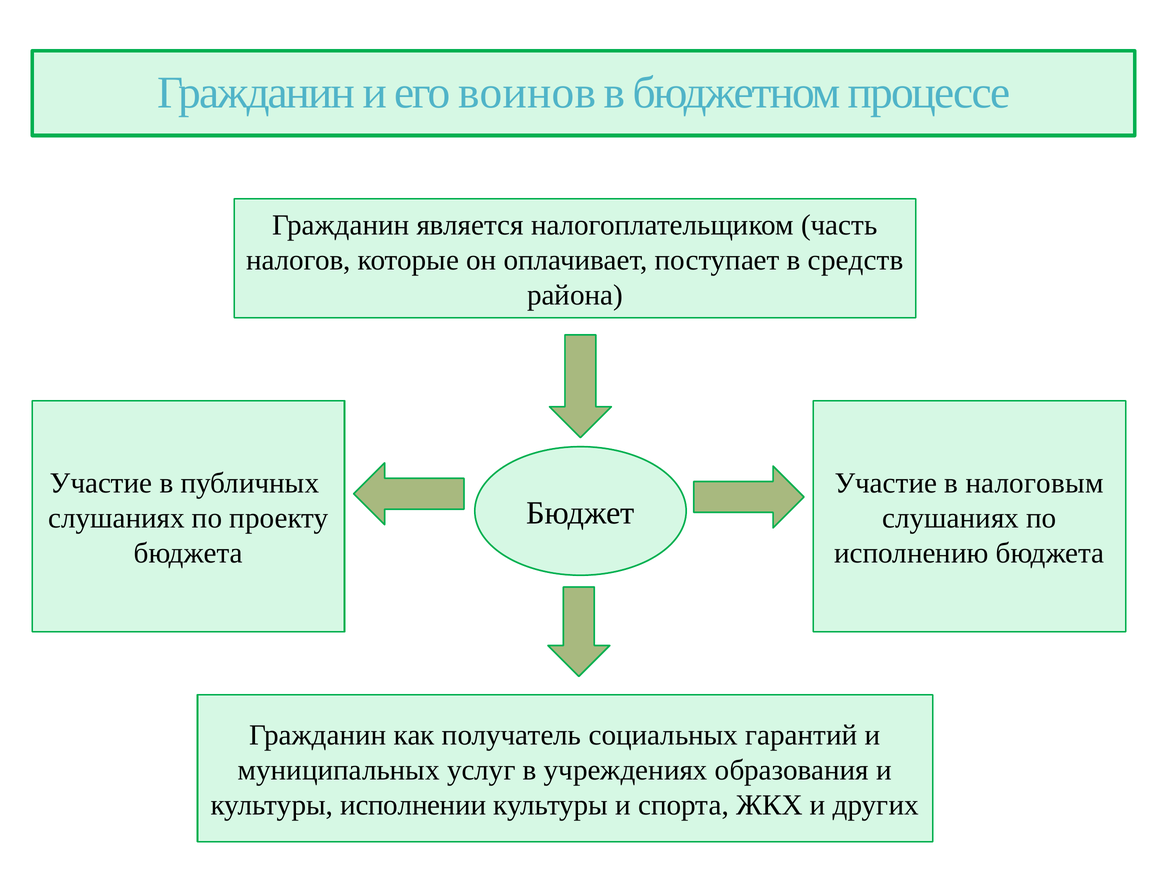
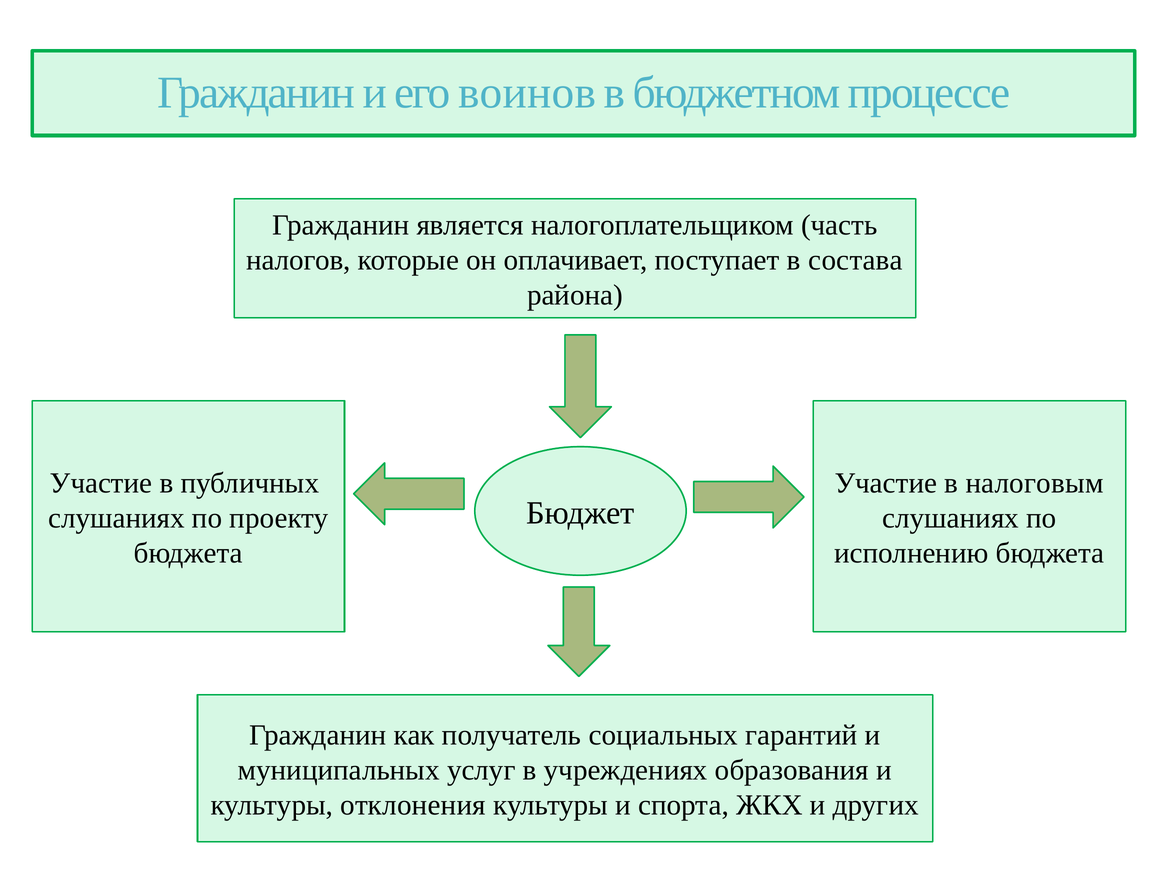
средств: средств -> состава (856, 260)
исполнении: исполнении -> отклонения (413, 805)
